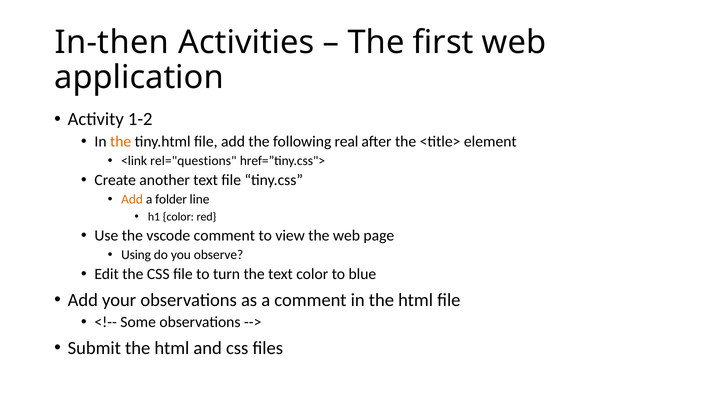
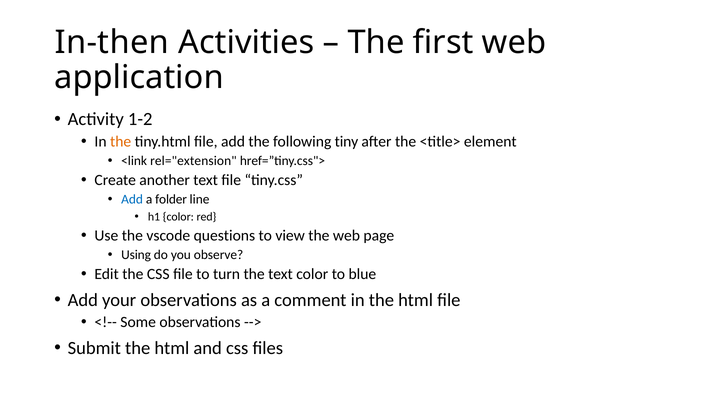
real: real -> tiny (346, 142)
rel="questions: rel="questions -> rel="extension (193, 161)
Add colour: orange -> blue (132, 200)
vscode comment: comment -> questions (224, 235)
